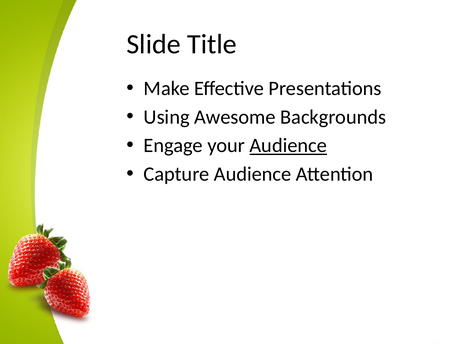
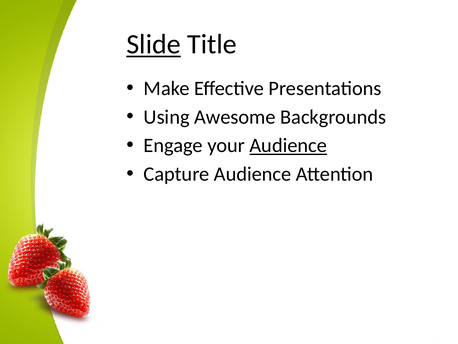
Slide underline: none -> present (154, 44)
